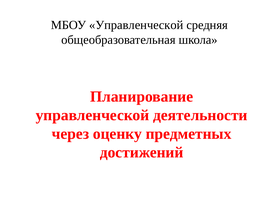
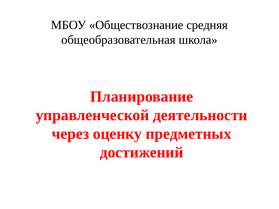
МБОУ Управленческой: Управленческой -> Обществознание (136, 25)
